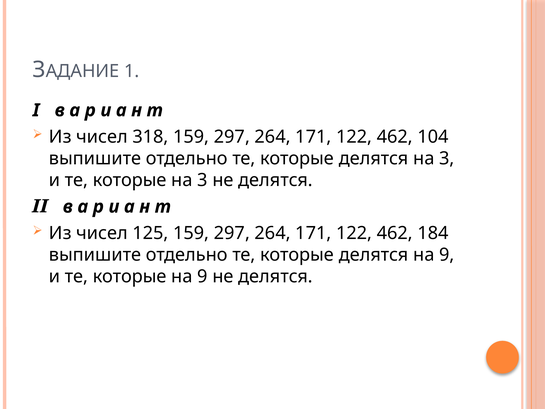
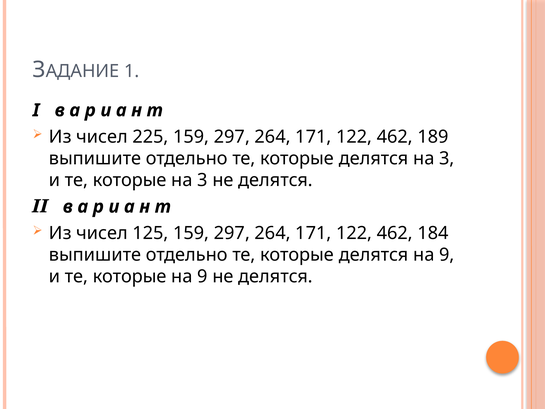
318: 318 -> 225 (150, 137)
104: 104 -> 189 (433, 137)
